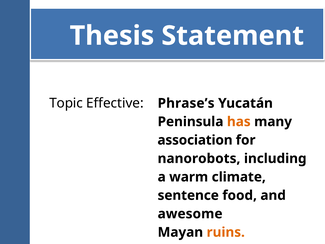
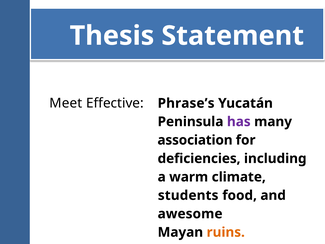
Topic: Topic -> Meet (66, 103)
has colour: orange -> purple (239, 122)
nanorobots: nanorobots -> deficiencies (199, 158)
sentence: sentence -> students (188, 195)
